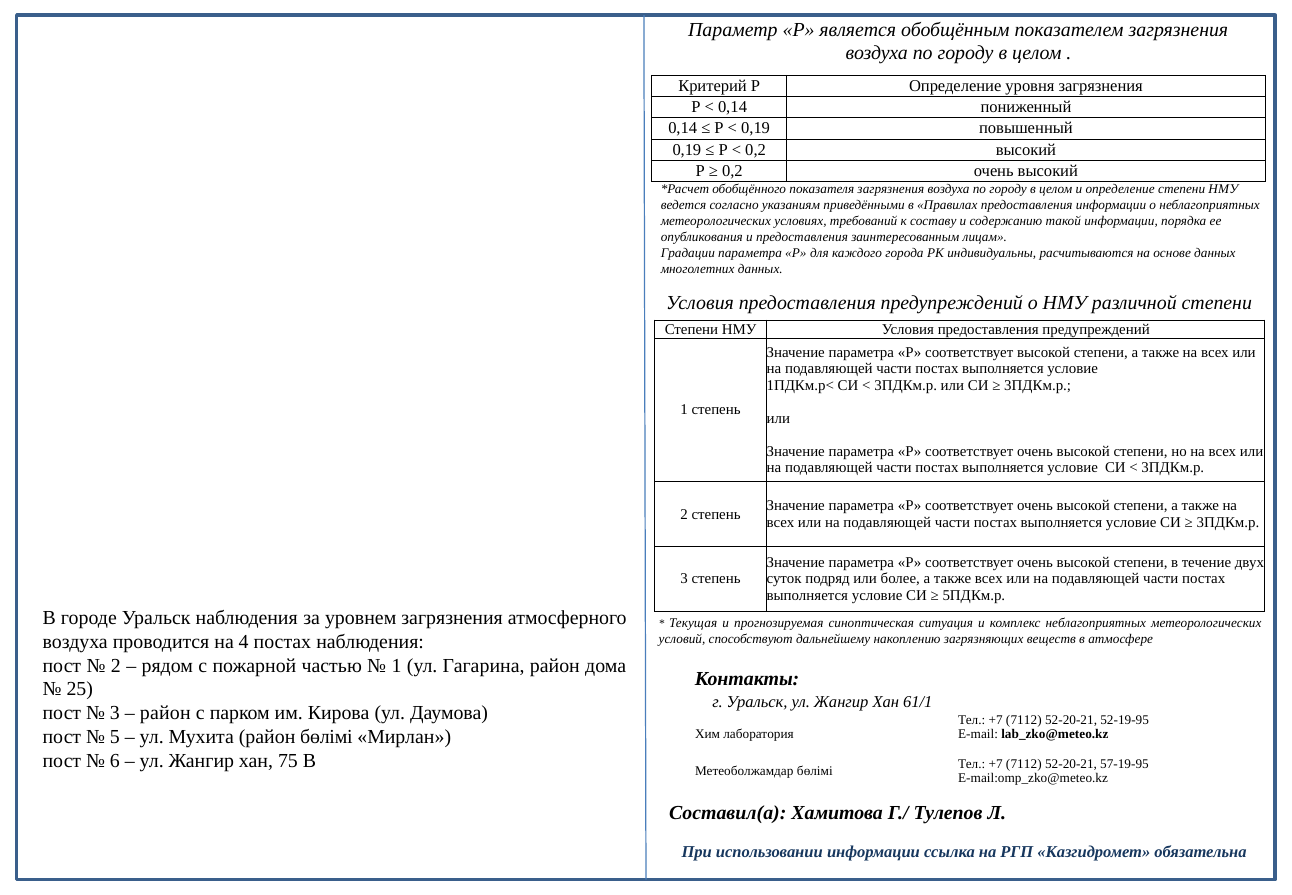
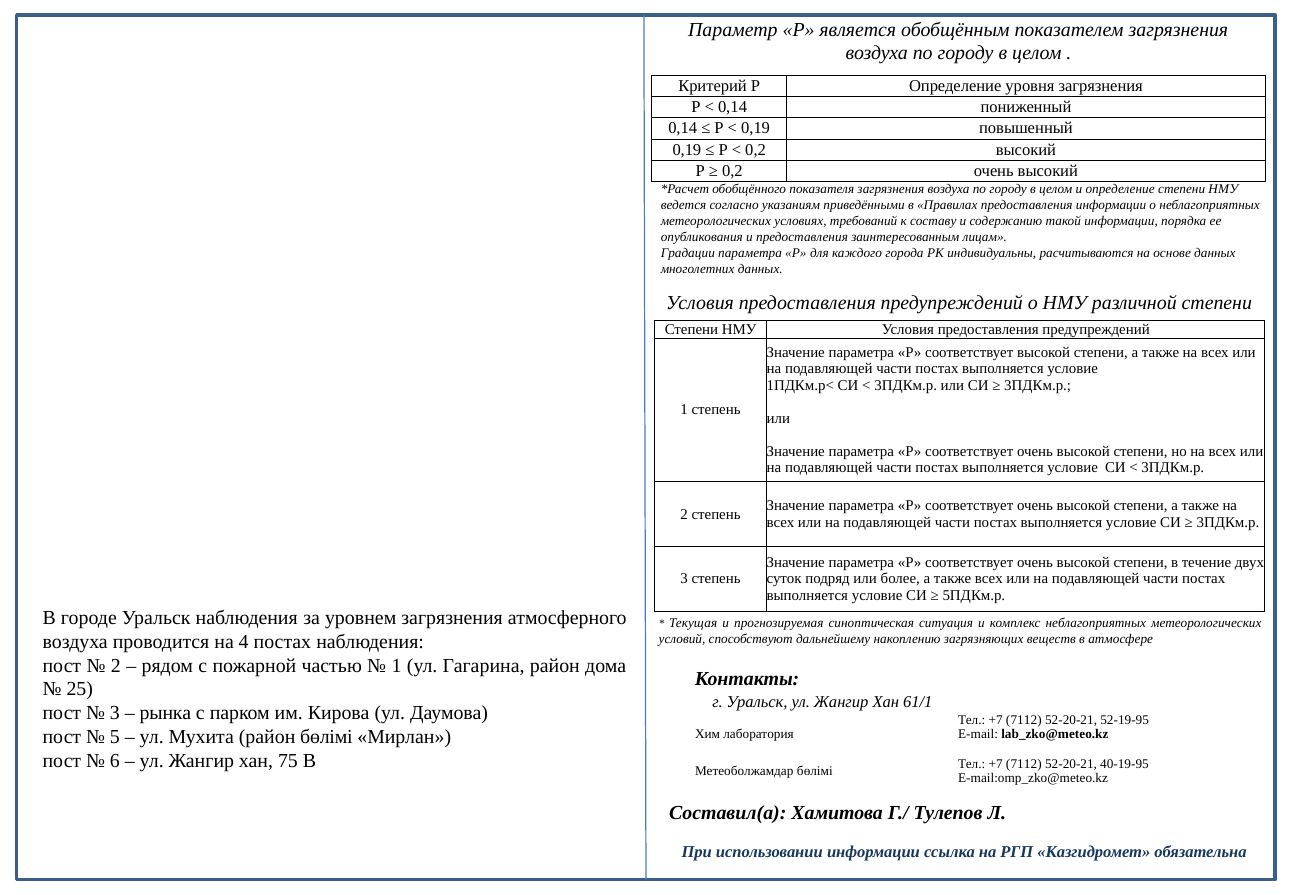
район: район -> рынка (165, 713)
57-19-95: 57-19-95 -> 40-19-95 (1124, 763)
